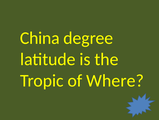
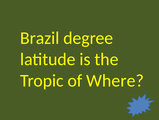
China: China -> Brazil (40, 38)
